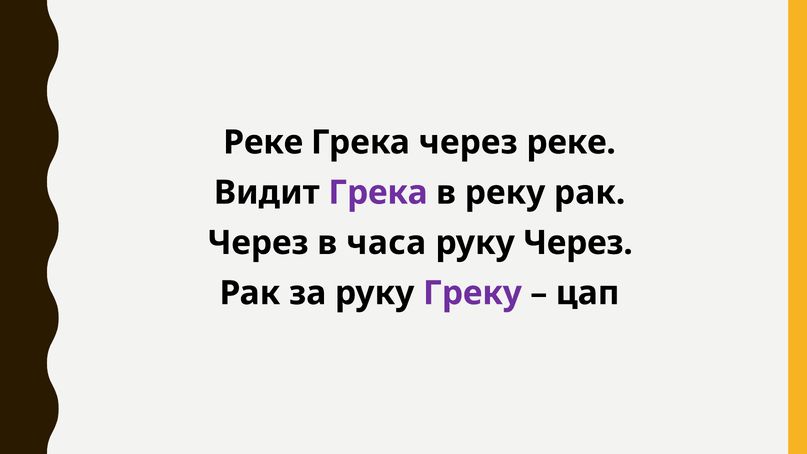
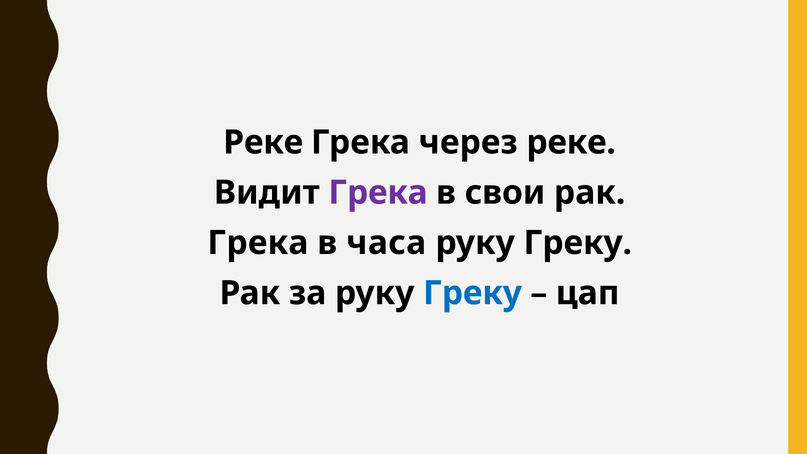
реку: реку -> свои (505, 193)
Через: Через -> Грека (258, 243)
Через: Через -> Греку (578, 243)
Греку colour: purple -> blue (472, 293)
